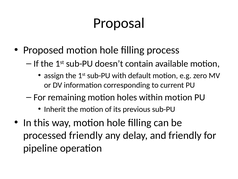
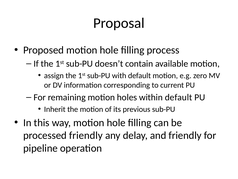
within motion: motion -> default (179, 97)
